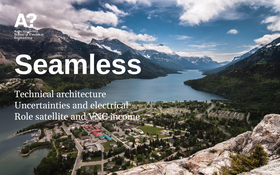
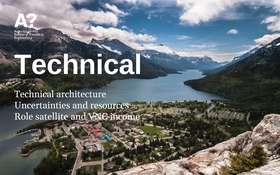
Seamless: Seamless -> Technical (78, 65)
electrical: electrical -> resources (110, 105)
